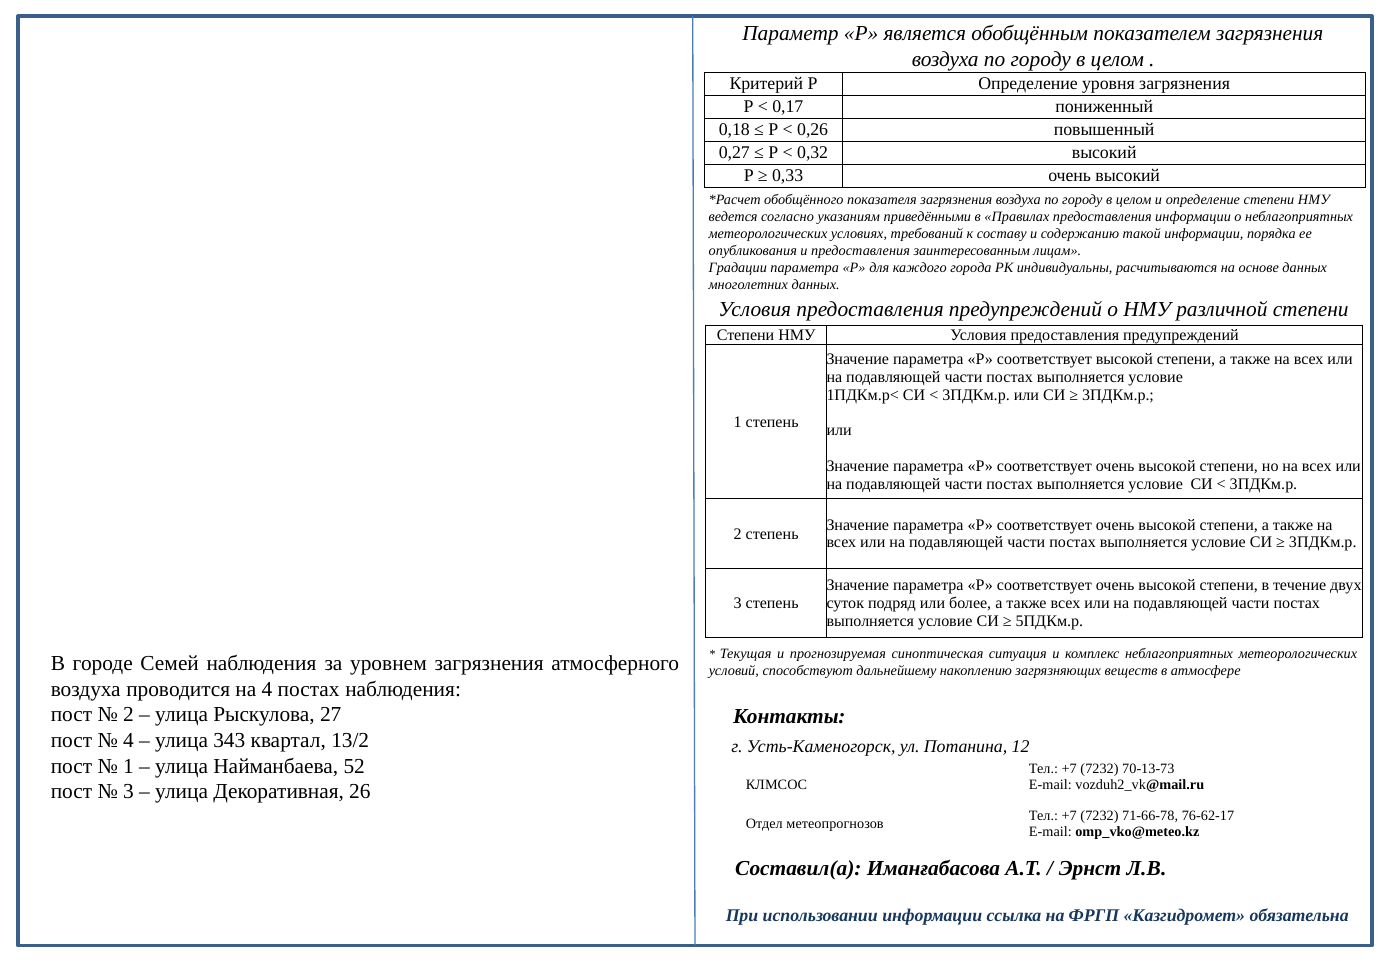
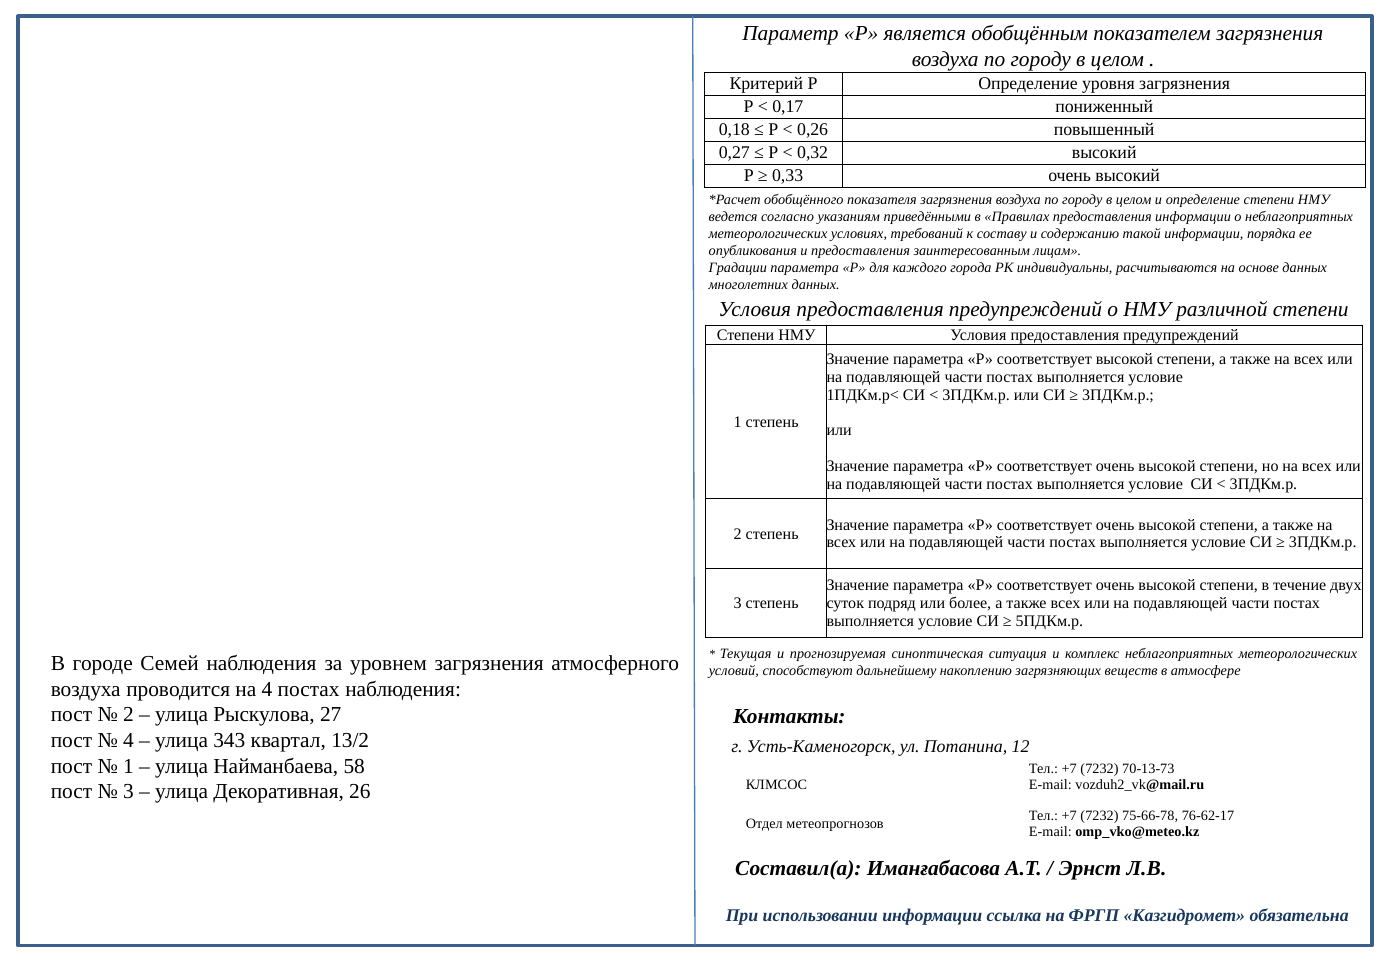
52: 52 -> 58 (354, 766)
71-66-78: 71-66-78 -> 75-66-78 (1150, 816)
